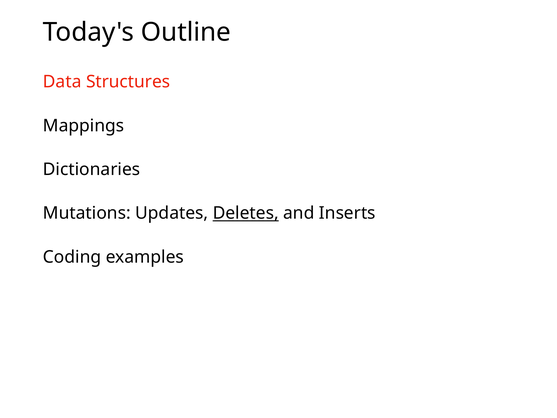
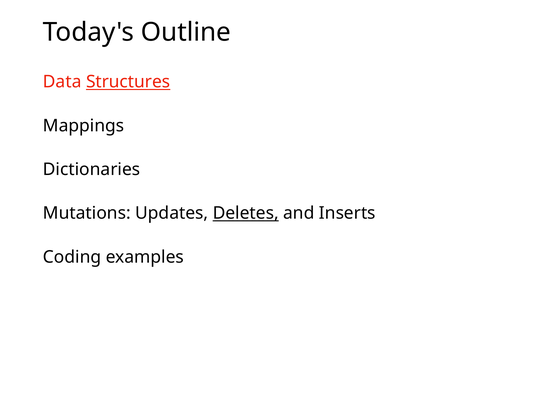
Structures underline: none -> present (128, 82)
